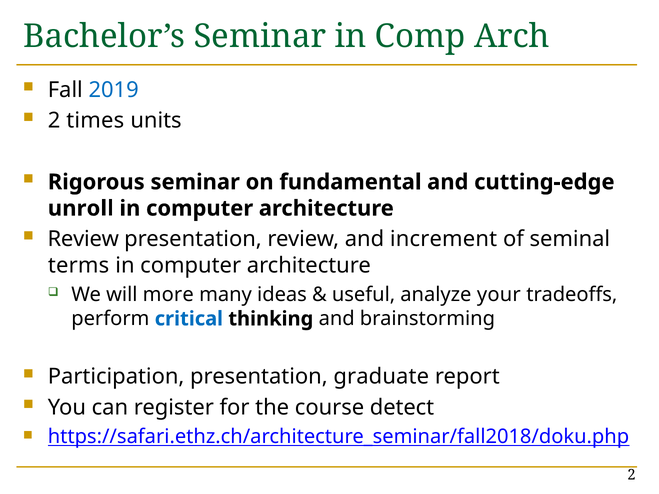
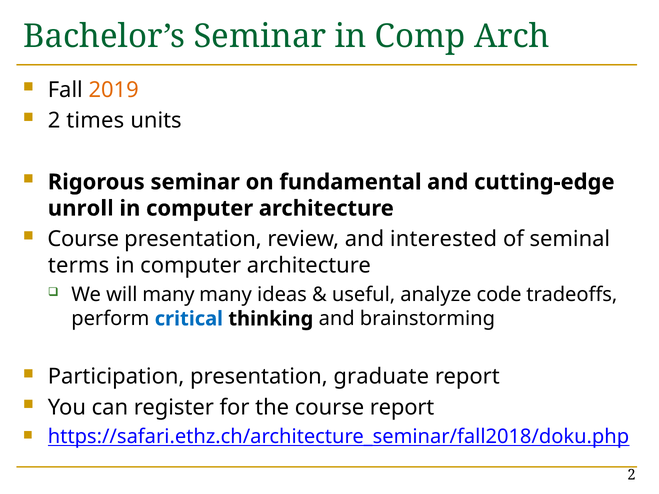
2019 colour: blue -> orange (114, 90)
Review: Review -> Course (83, 239)
increment: increment -> interested (444, 239)
will more: more -> many (168, 295)
your: your -> code (499, 295)
course detect: detect -> report (402, 408)
